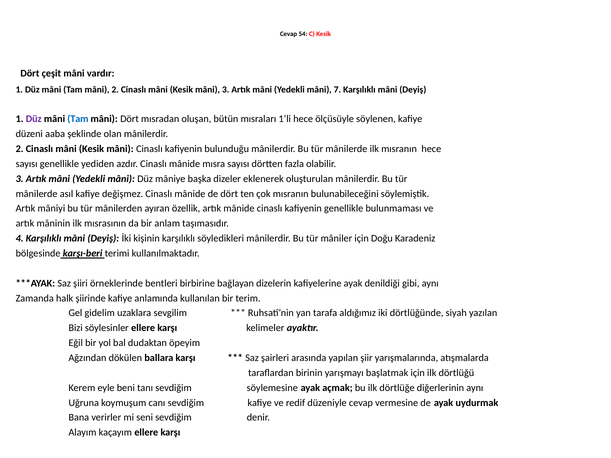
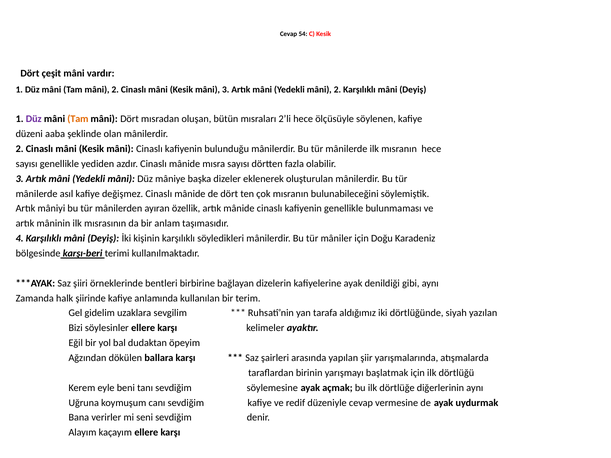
Yedekli mâni 7: 7 -> 2 (337, 90)
Tam colour: blue -> orange (78, 119)
1’li: 1’li -> 2’li (285, 119)
